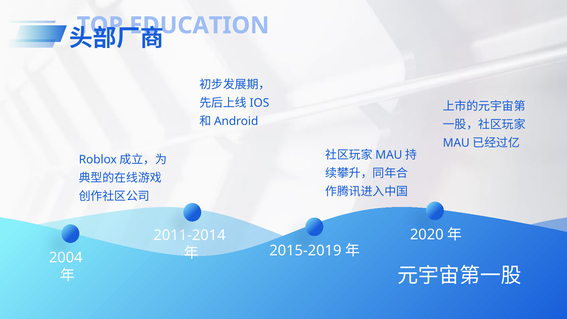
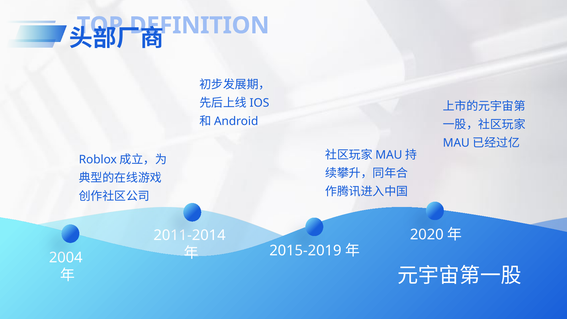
EDUCATION: EDUCATION -> DEFINITION (199, 25)
